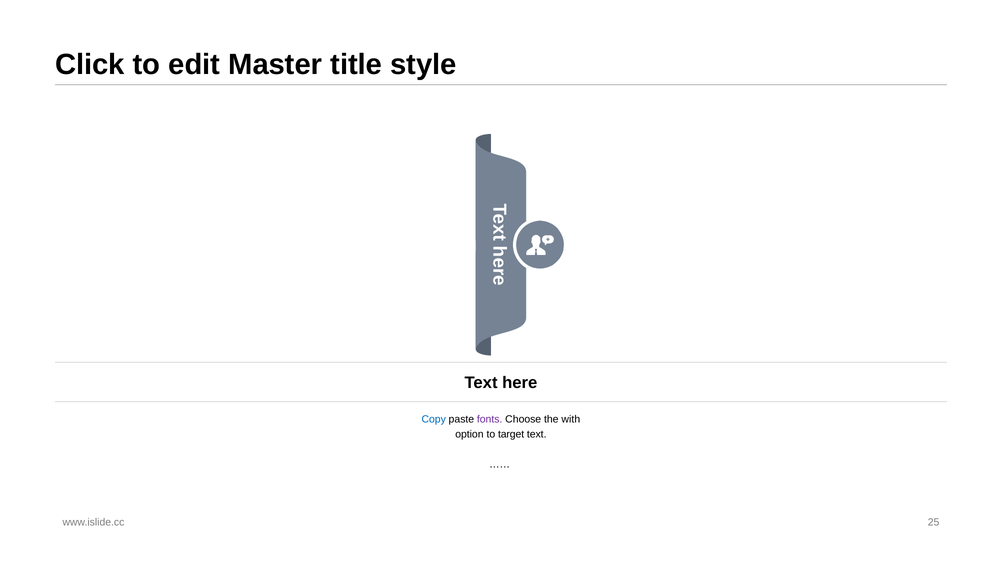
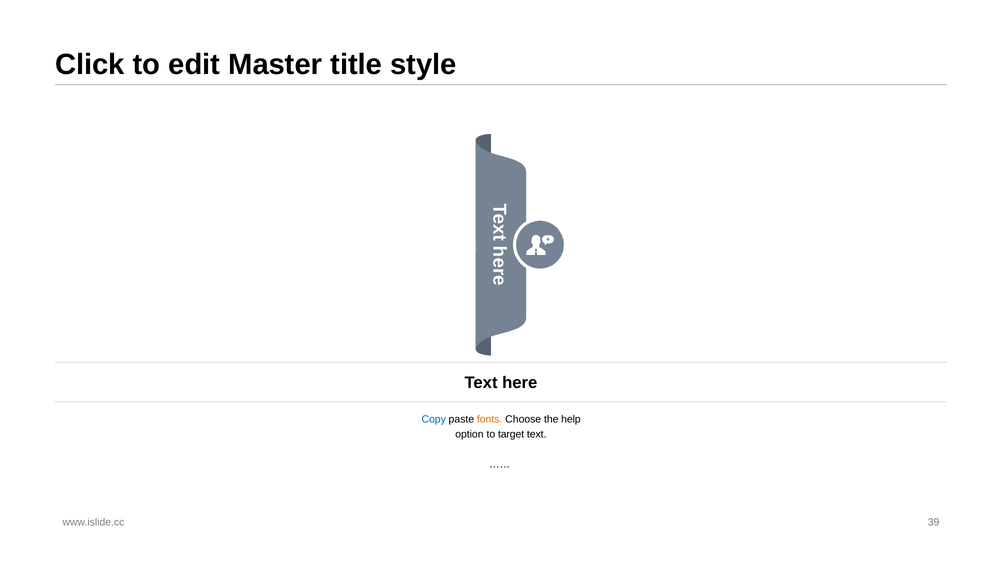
fonts colour: purple -> orange (490, 419)
with: with -> help (571, 419)
25: 25 -> 39 (934, 522)
